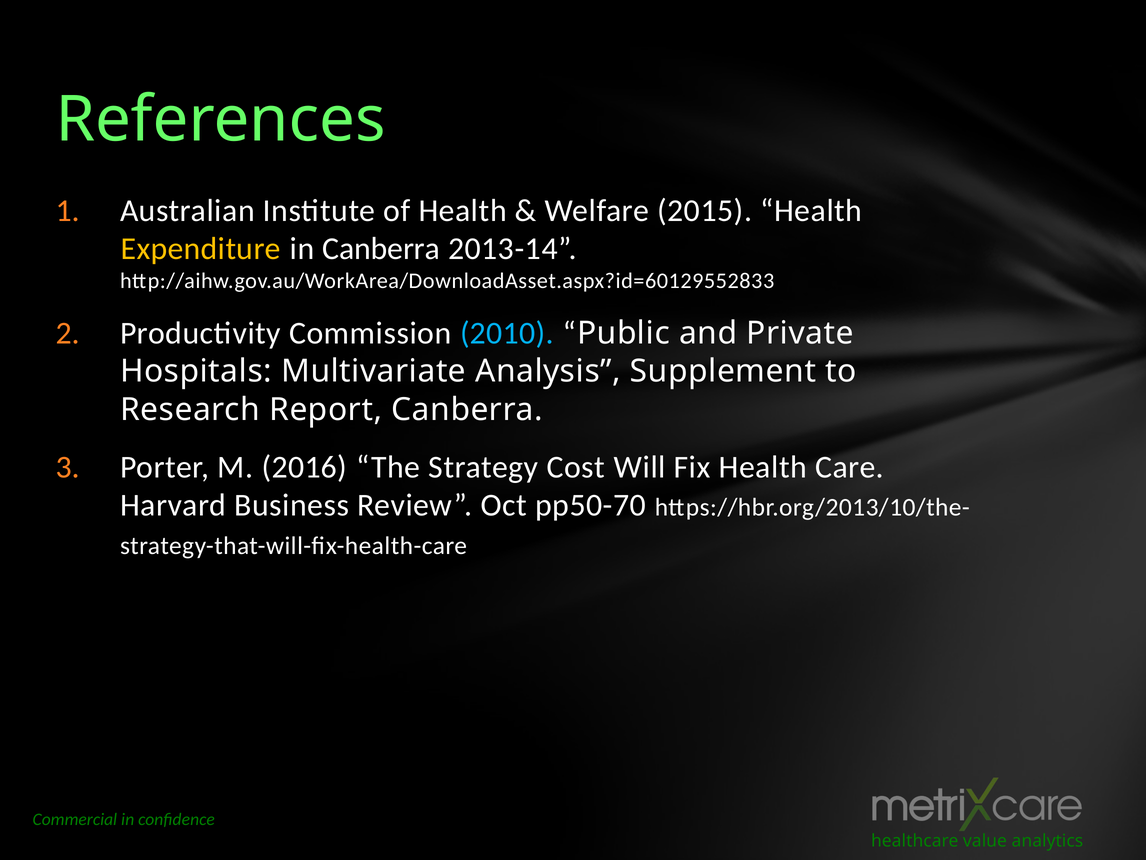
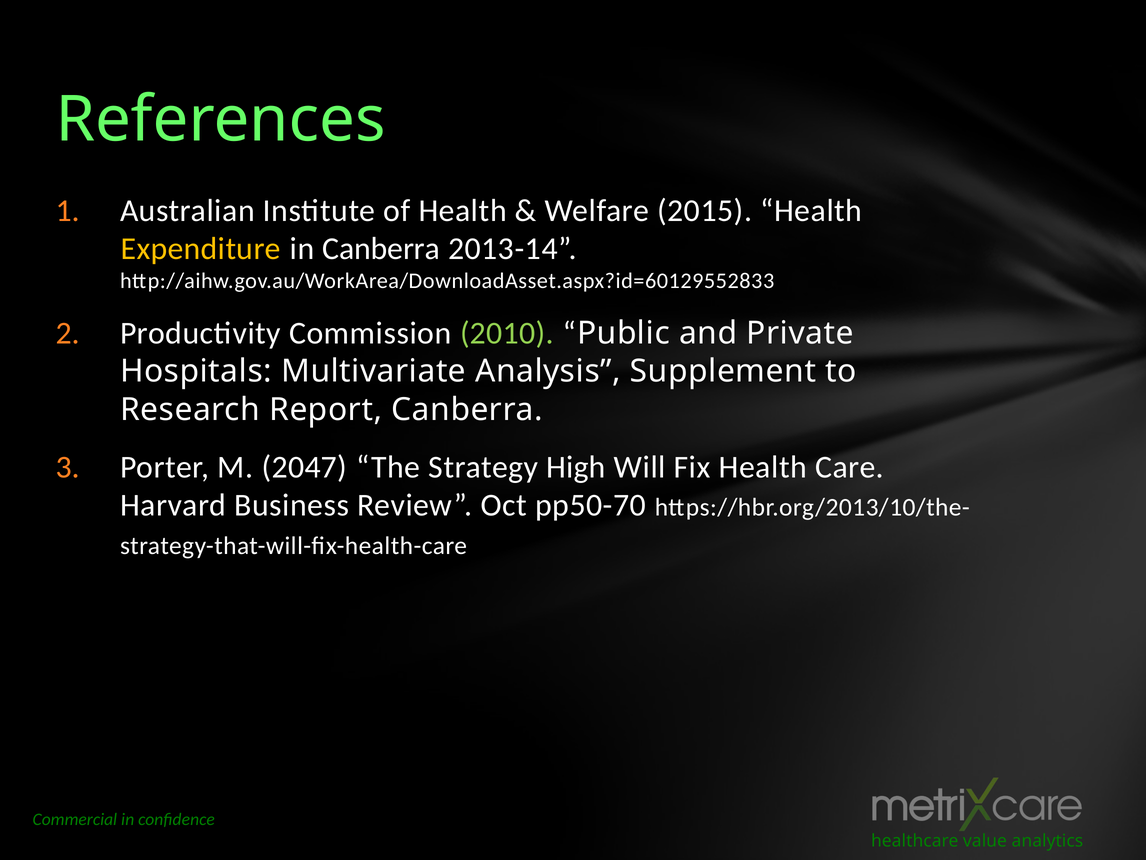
2010 colour: light blue -> light green (507, 333)
2016: 2016 -> 2047 (304, 467)
Cost: Cost -> High (576, 467)
